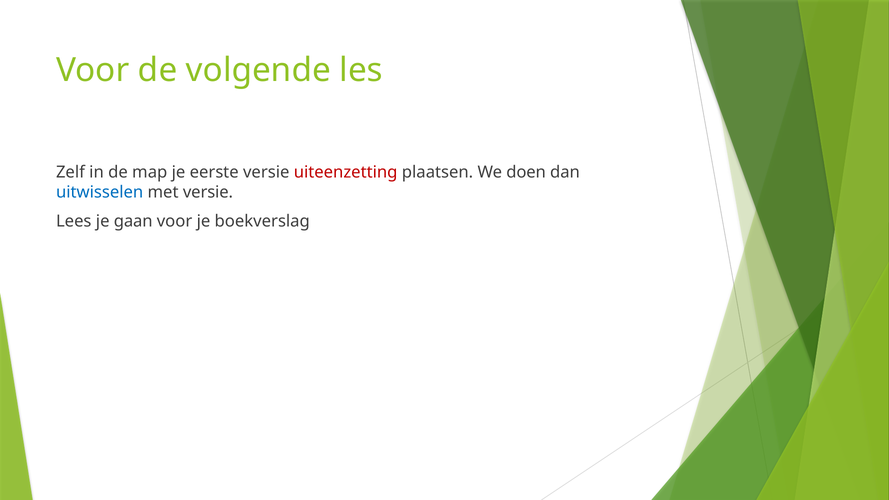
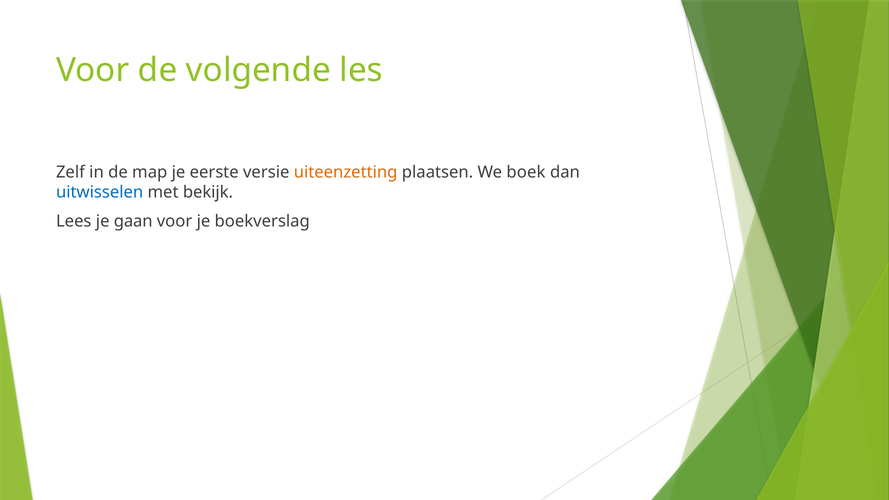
uiteenzetting colour: red -> orange (346, 172)
doen: doen -> boek (526, 172)
met versie: versie -> bekijk (208, 192)
